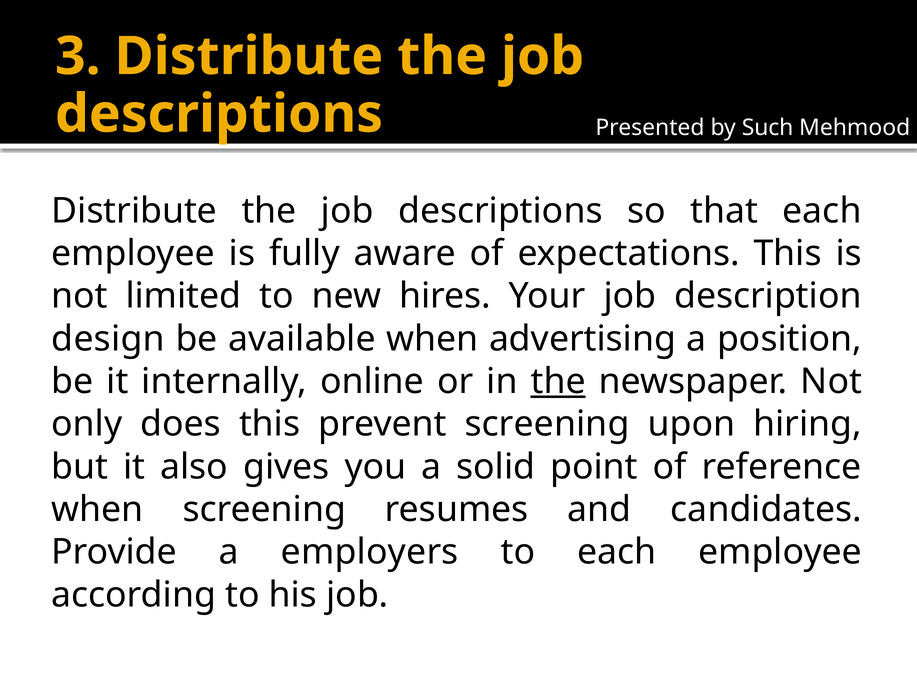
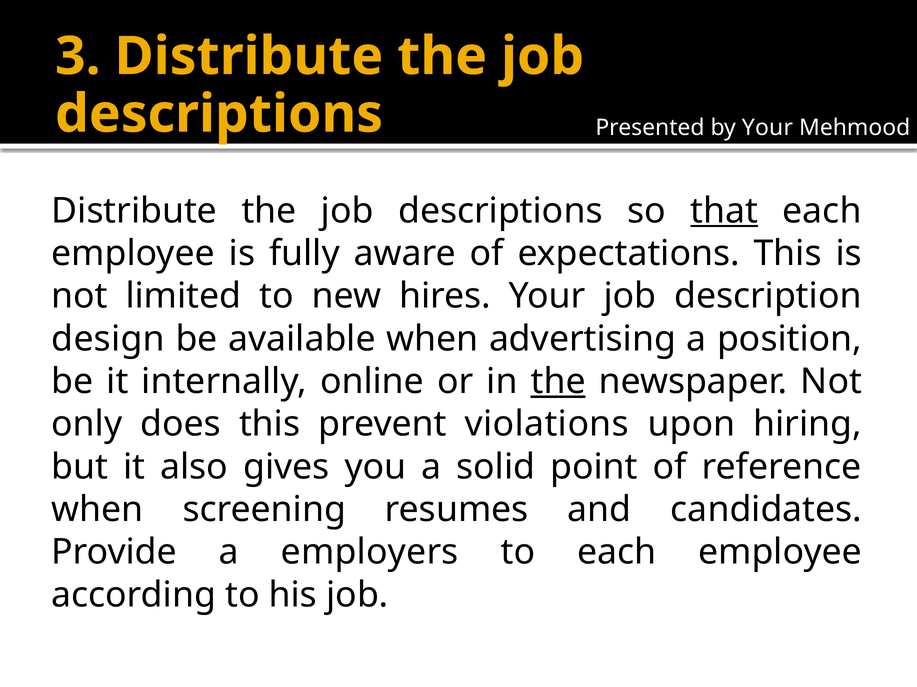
by Such: Such -> Your (767, 128)
that underline: none -> present (724, 211)
prevent screening: screening -> violations (547, 425)
